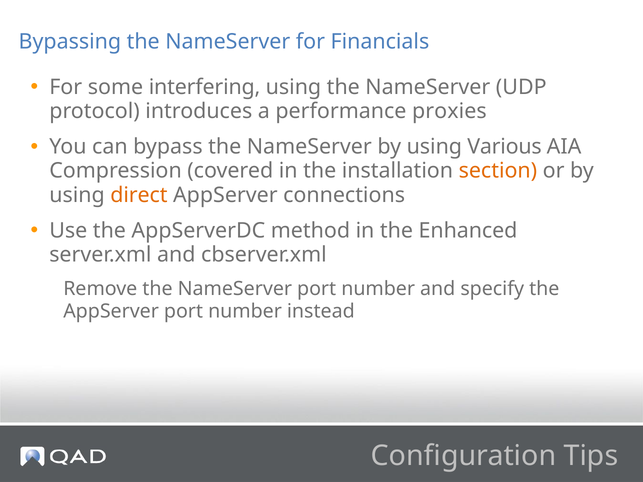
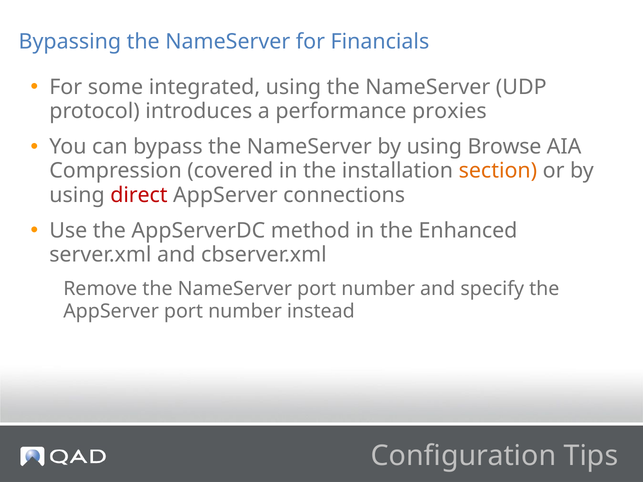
interfering: interfering -> integrated (204, 87)
Various: Various -> Browse (505, 147)
direct colour: orange -> red (139, 195)
